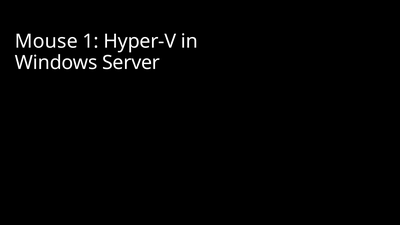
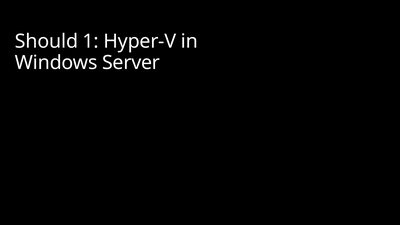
Mouse: Mouse -> Should (47, 41)
